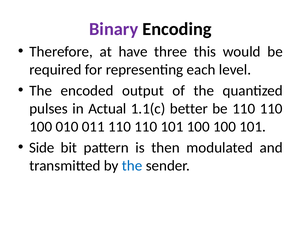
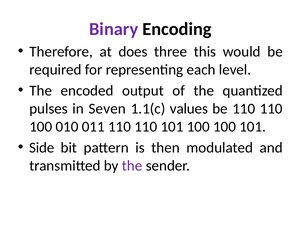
have: have -> does (133, 52)
Actual: Actual -> Seven (107, 109)
better: better -> values (189, 109)
the colour: blue -> purple (132, 166)
